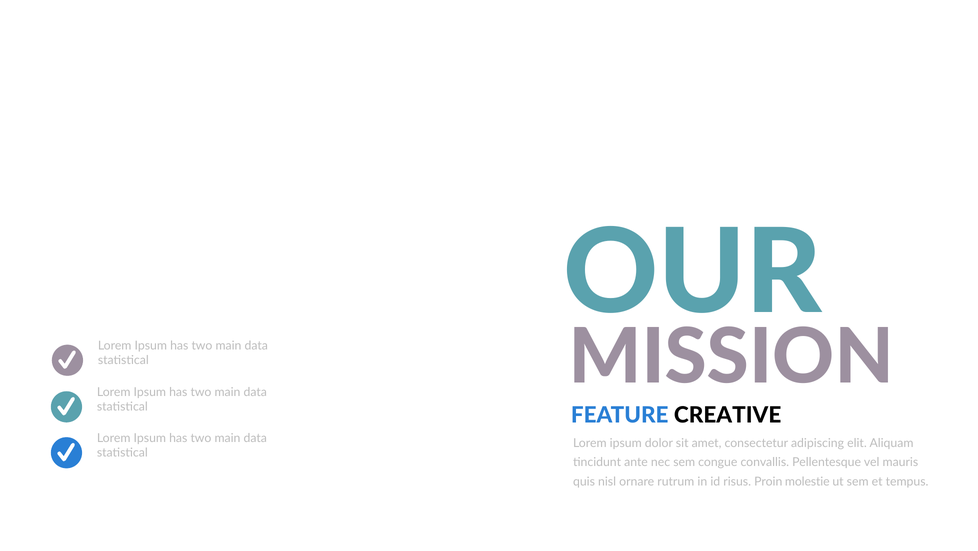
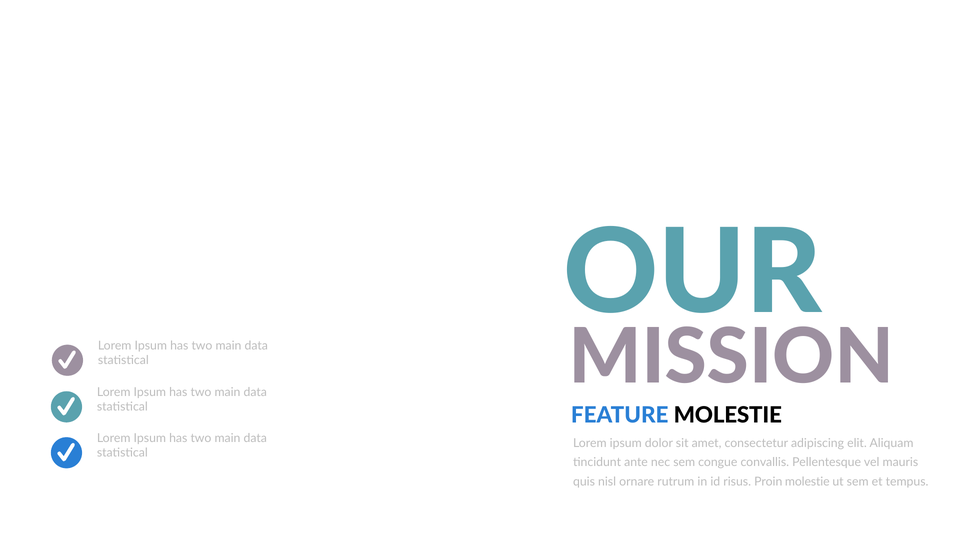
FEATURE CREATIVE: CREATIVE -> MOLESTIE (728, 416)
